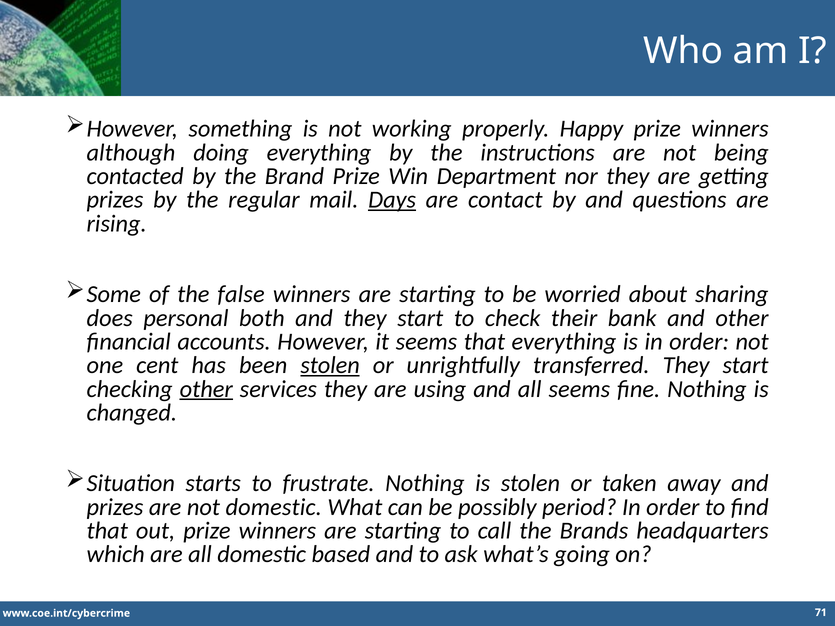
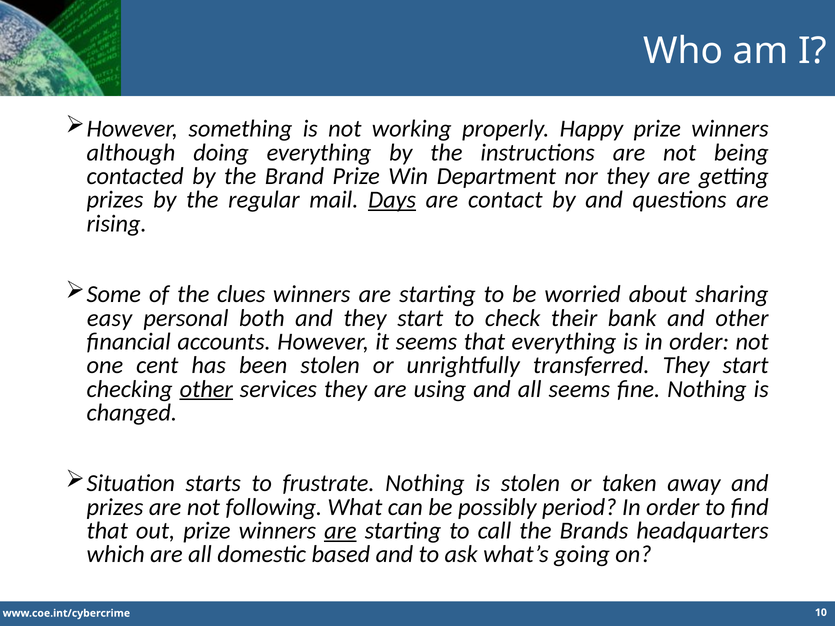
false: false -> clues (241, 294)
does: does -> easy (110, 318)
stolen underline: present -> none (330, 365)
not domestic: domestic -> following (274, 507)
are underline: none -> present (340, 531)
71: 71 -> 10 (821, 613)
